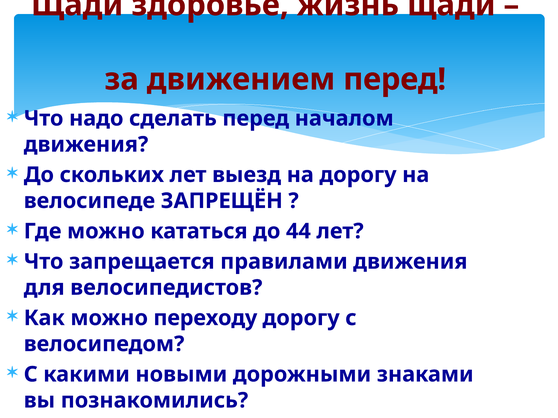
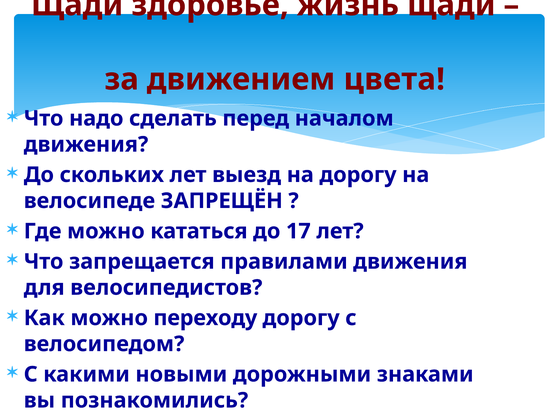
движением перед: перед -> цвета (394, 79)
44: 44 -> 17 (298, 231)
